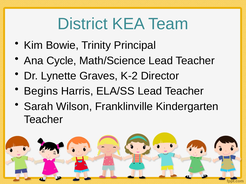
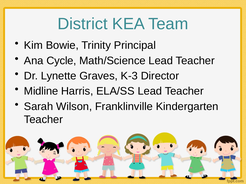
K-2: K-2 -> K-3 (129, 76)
Begins: Begins -> Midline (41, 91)
